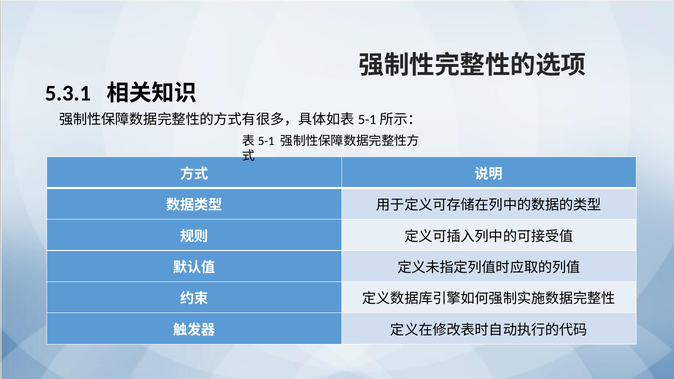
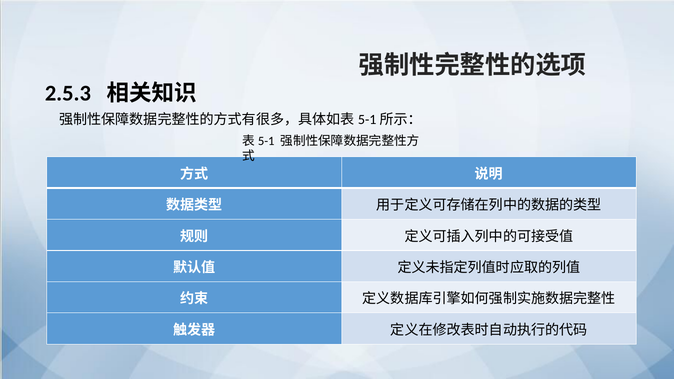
5.3.1: 5.3.1 -> 2.5.3 (68, 93)
